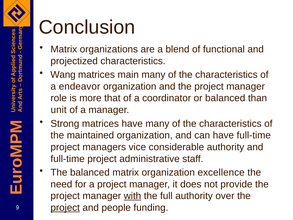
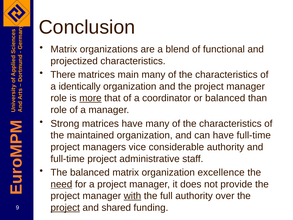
Wang: Wang -> There (63, 75)
endeavor: endeavor -> identically (80, 86)
more underline: none -> present (90, 98)
unit: unit -> role (59, 110)
need underline: none -> present (61, 184)
people: people -> shared (116, 207)
